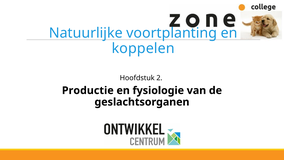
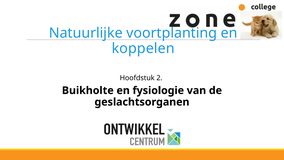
Productie: Productie -> Buikholte (88, 90)
